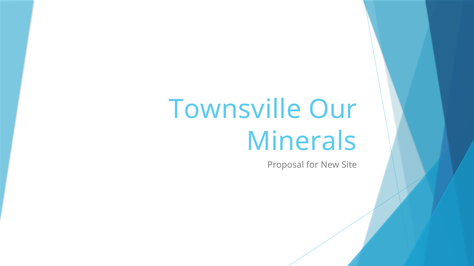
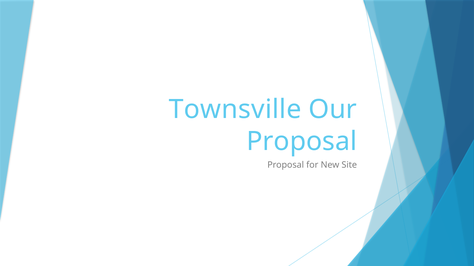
Minerals: Minerals -> Proposal (302, 142)
